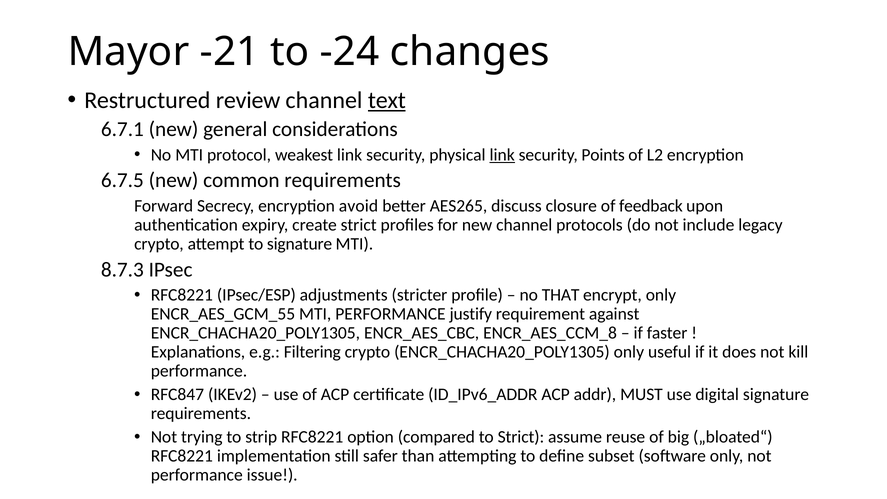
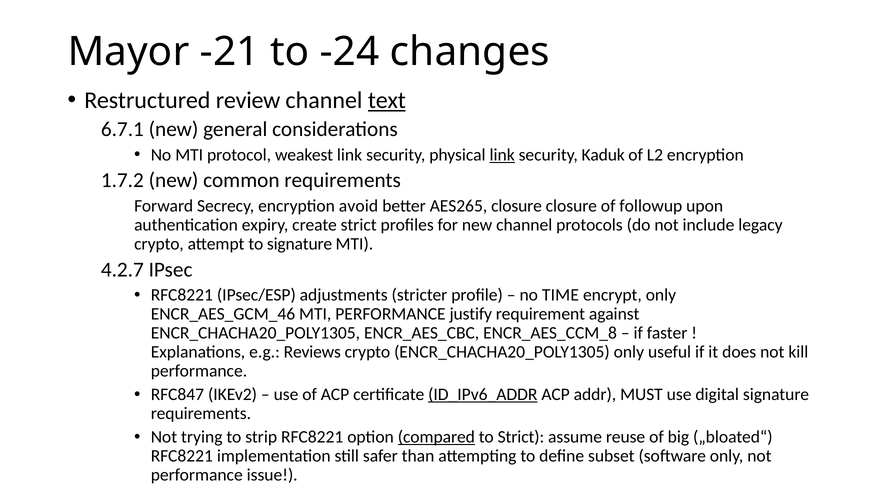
Points: Points -> Kaduk (603, 155)
6.7.5: 6.7.5 -> 1.7.2 (122, 180)
AES265 discuss: discuss -> closure (517, 206)
feedback: feedback -> followup (651, 206)
8.7.3: 8.7.3 -> 4.2.7 (122, 270)
THAT: THAT -> TIME (560, 295)
ENCR_AES_GCM_55: ENCR_AES_GCM_55 -> ENCR_AES_GCM_46 (223, 314)
Filtering: Filtering -> Reviews (312, 352)
ID_IPv6_ADDR underline: none -> present (483, 395)
compared underline: none -> present (436, 437)
